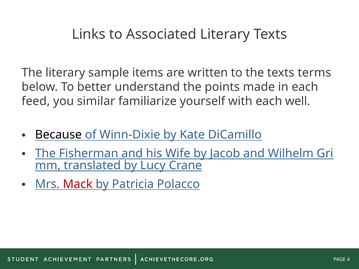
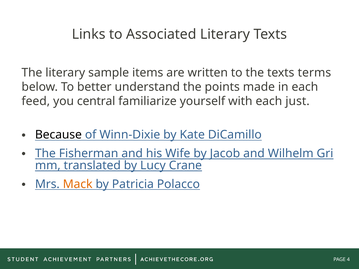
similar: similar -> central (96, 101)
well: well -> just (298, 101)
Mack colour: red -> orange (78, 184)
